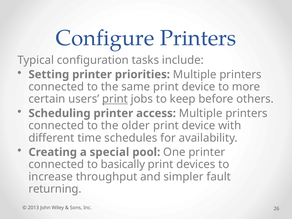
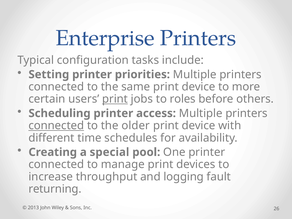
Configure: Configure -> Enterprise (105, 38)
keep: keep -> roles (183, 99)
connected underline: none -> present (56, 126)
basically: basically -> manage (123, 164)
simpler: simpler -> logging (184, 177)
